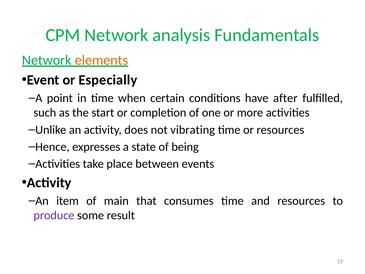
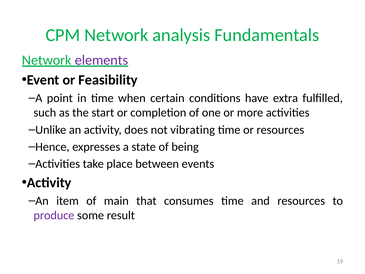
elements colour: orange -> purple (101, 60)
Especially: Especially -> Feasibility (108, 80)
after: after -> extra (285, 98)
